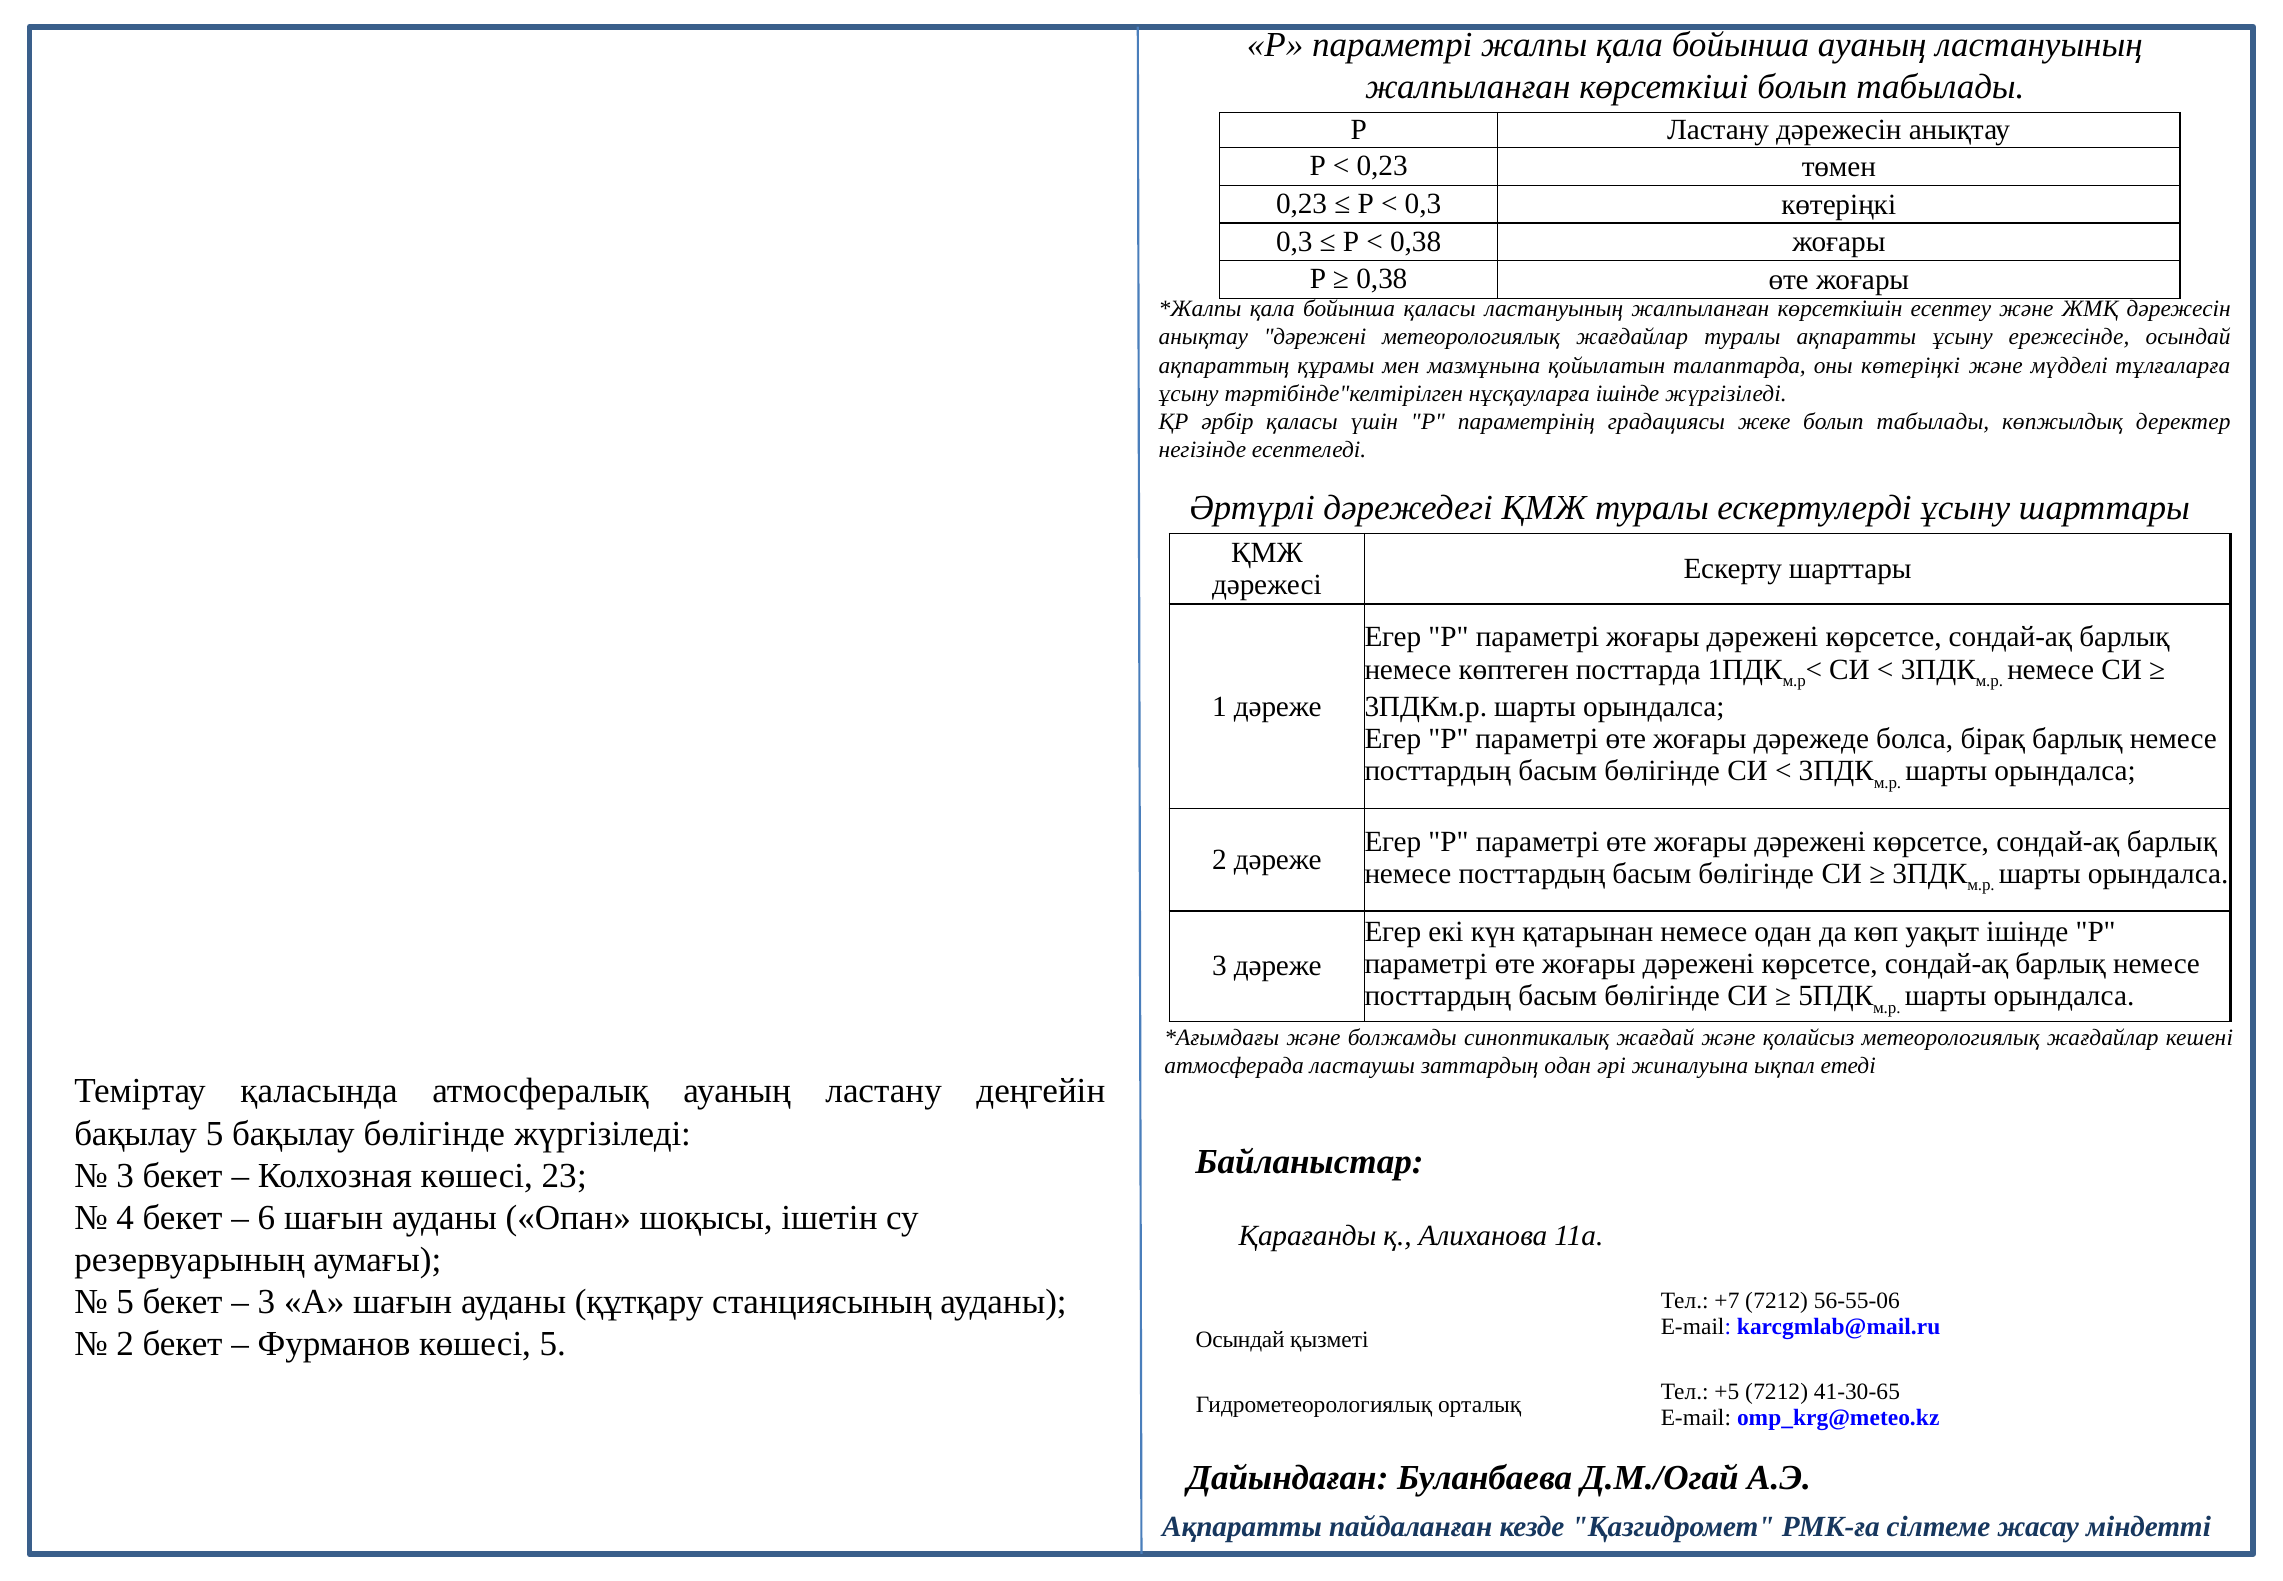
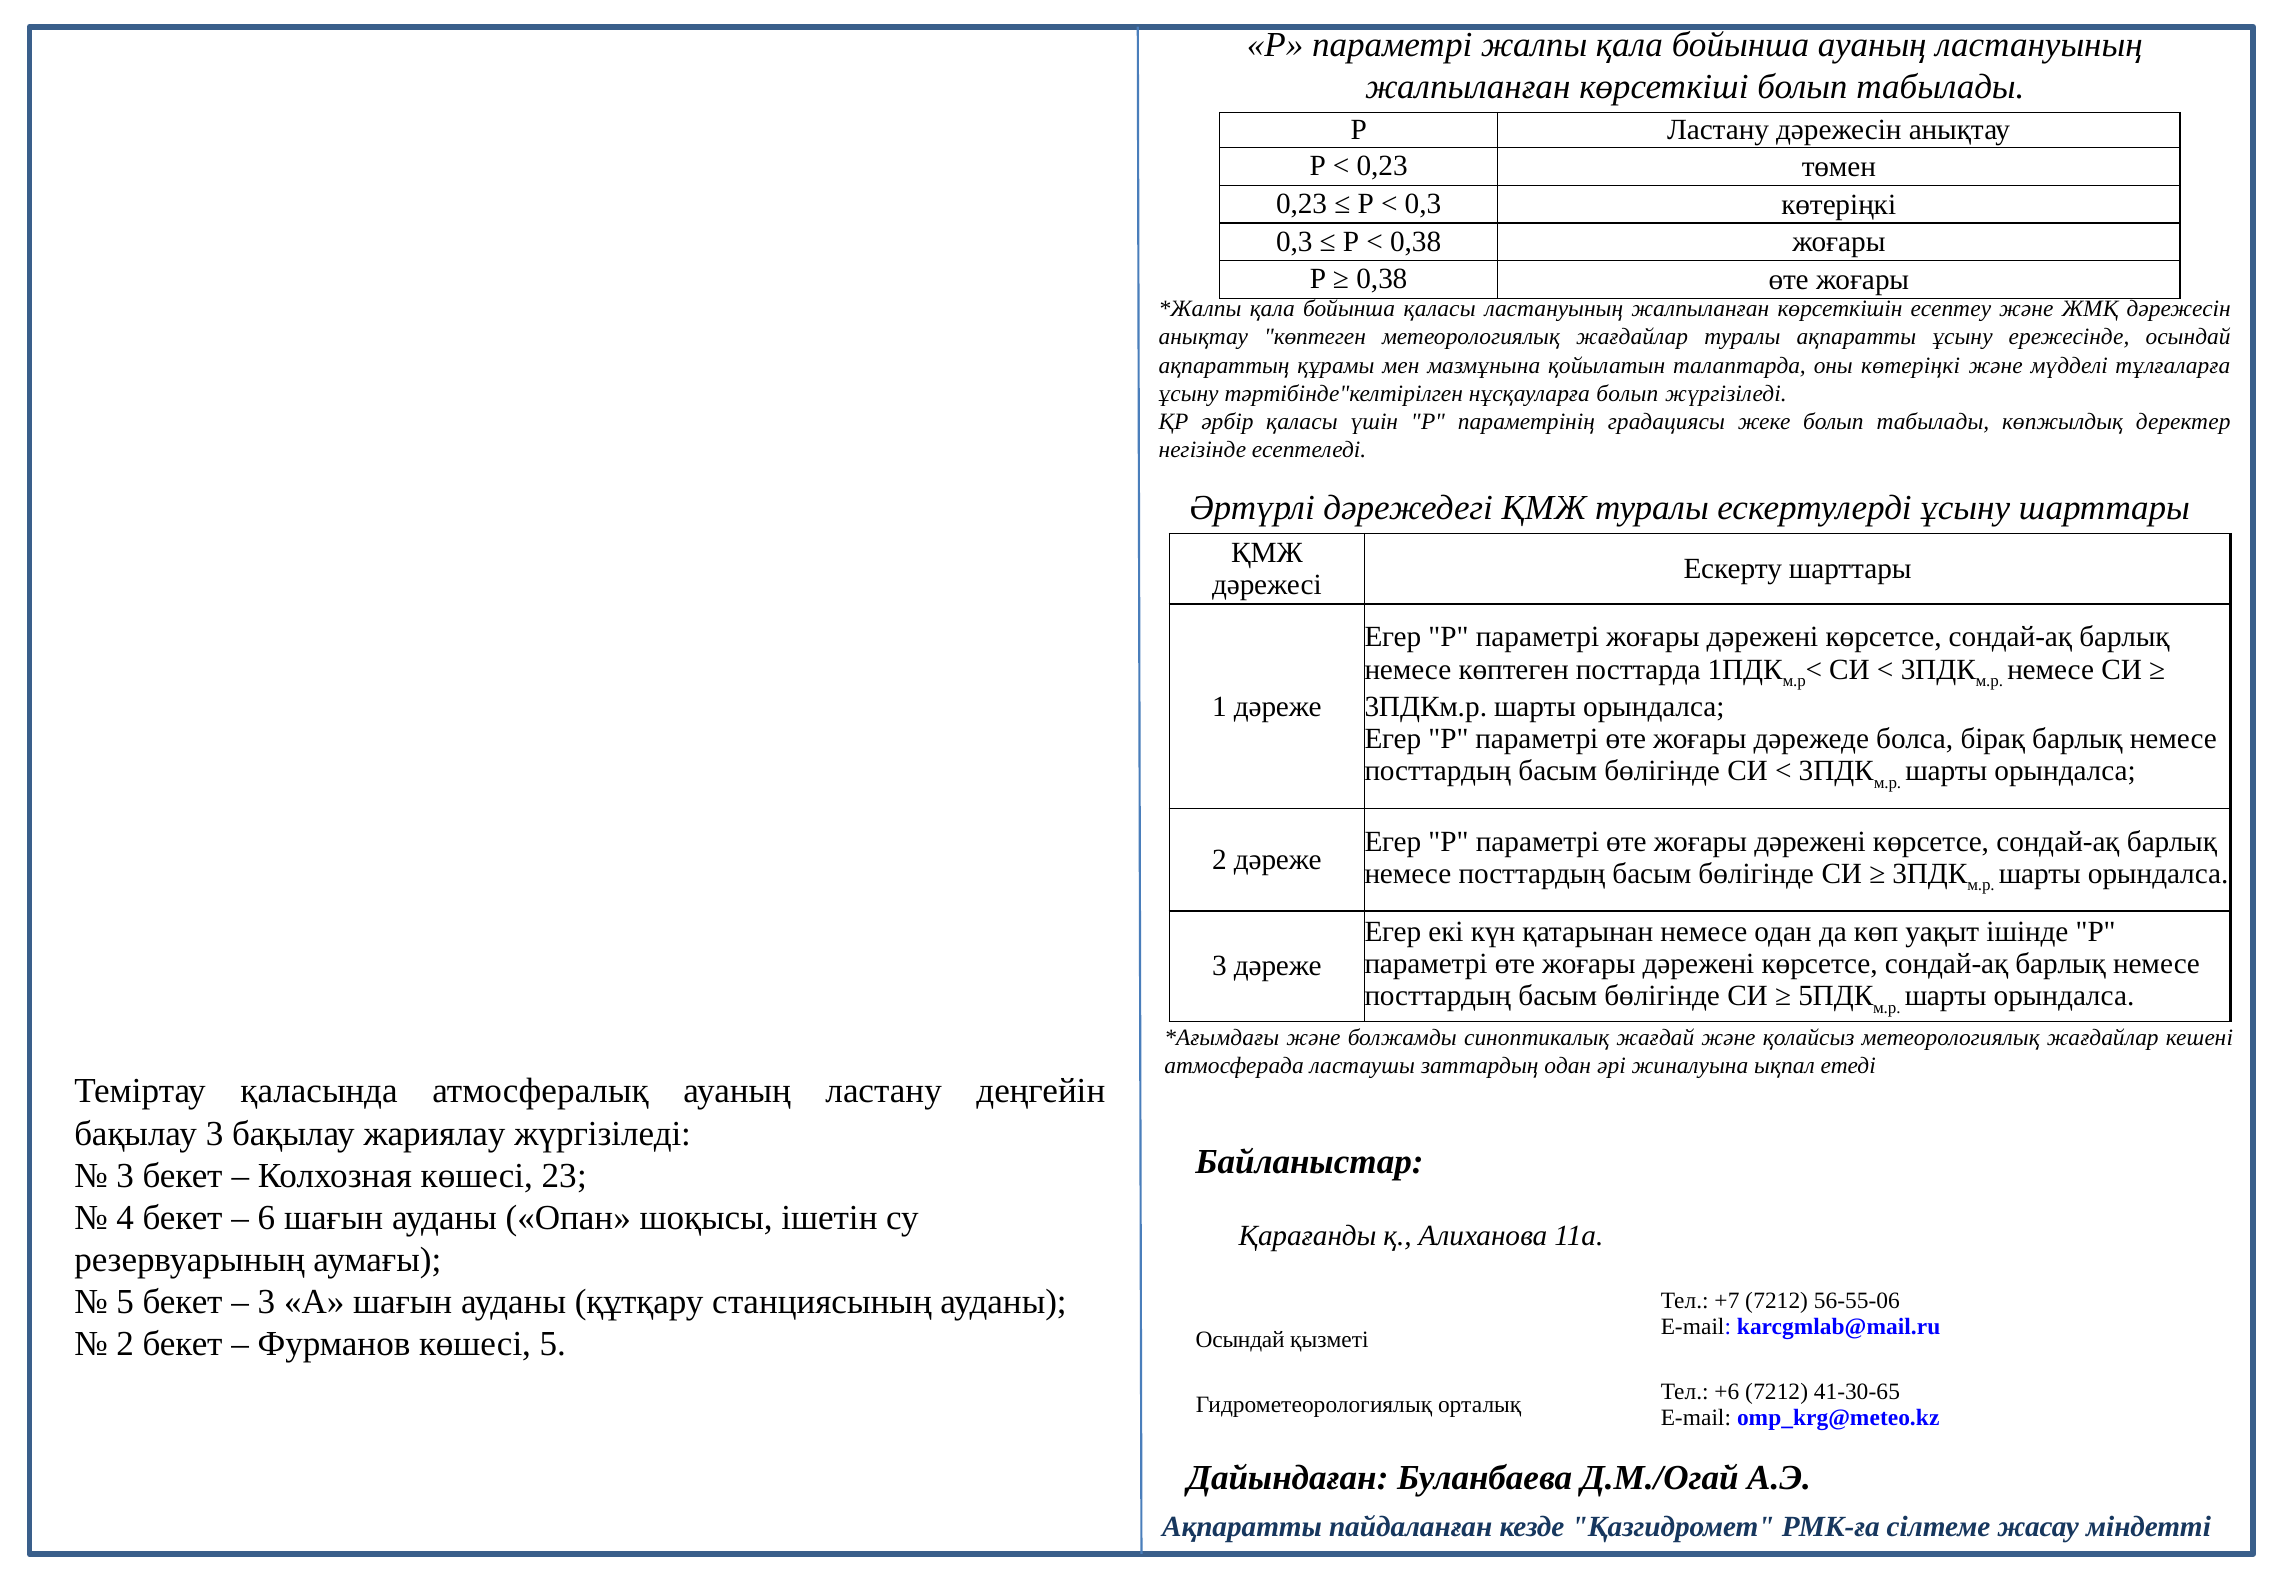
анықтау дәрежені: дәрежені -> көптеген (1315, 337)
нұсқауларға ішінде: ішінде -> болып (1627, 393)
бақылау 5: 5 -> 3 (215, 1133)
бақылау бөлігінде: бөлігінде -> жариялау (434, 1133)
+5: +5 -> +6 (1727, 1391)
